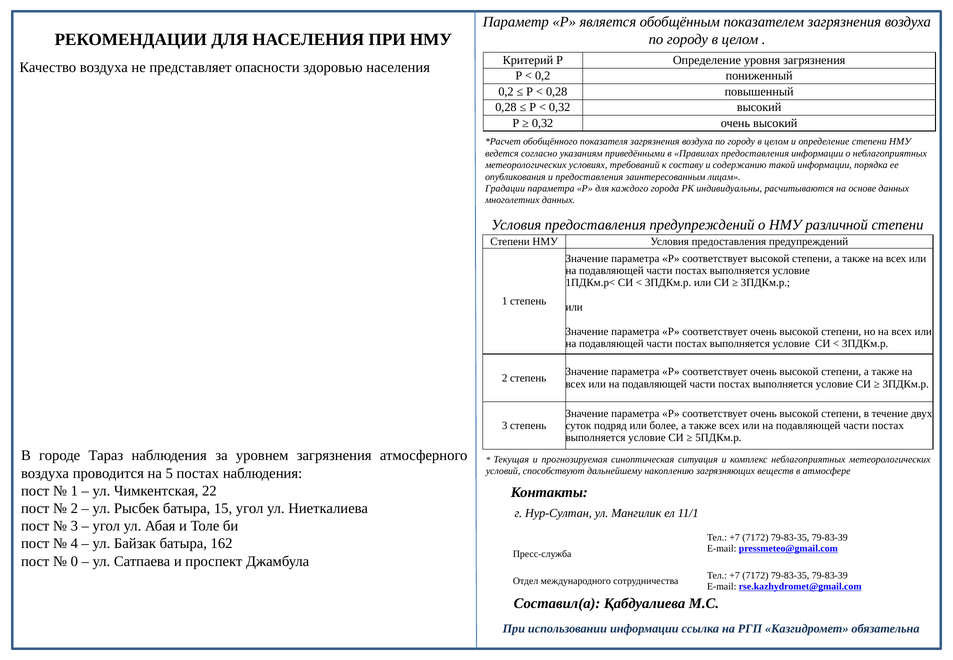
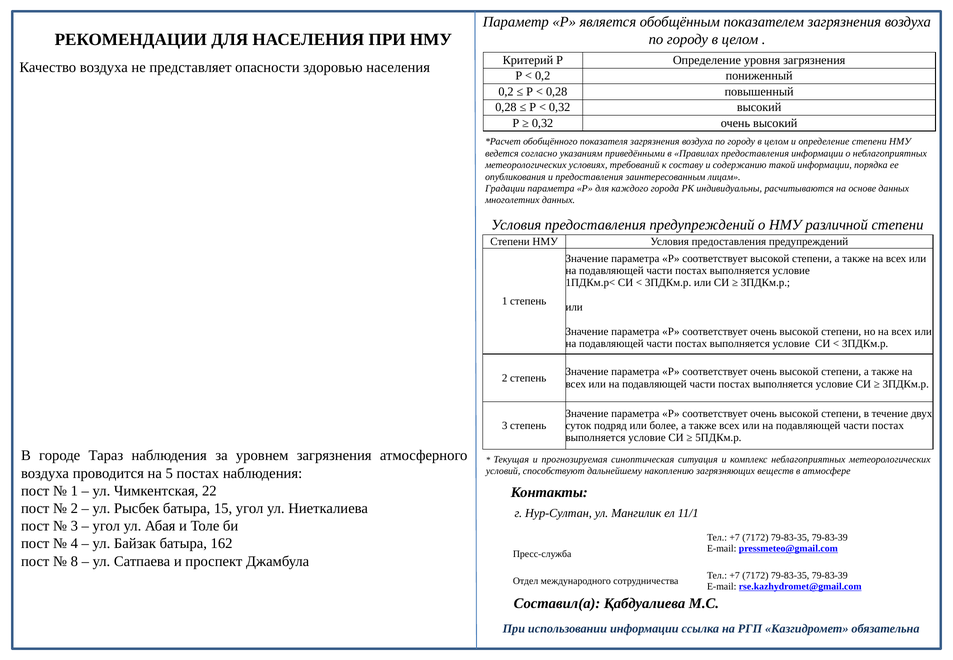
0: 0 -> 8 (74, 561)
